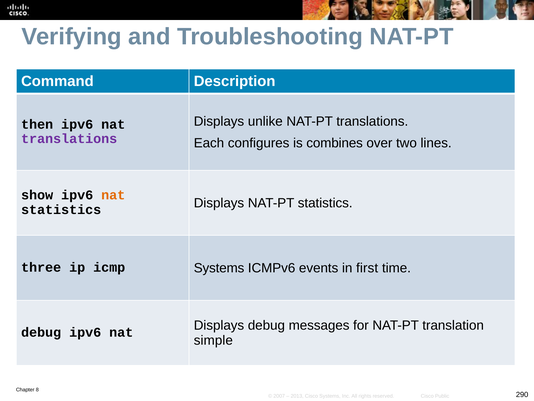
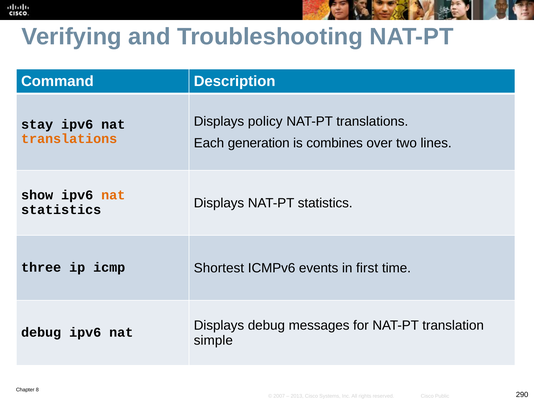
unlike: unlike -> policy (265, 121)
then: then -> stay (37, 124)
translations colour: purple -> orange (69, 139)
configures: configures -> generation (259, 143)
icmp Systems: Systems -> Shortest (219, 268)
